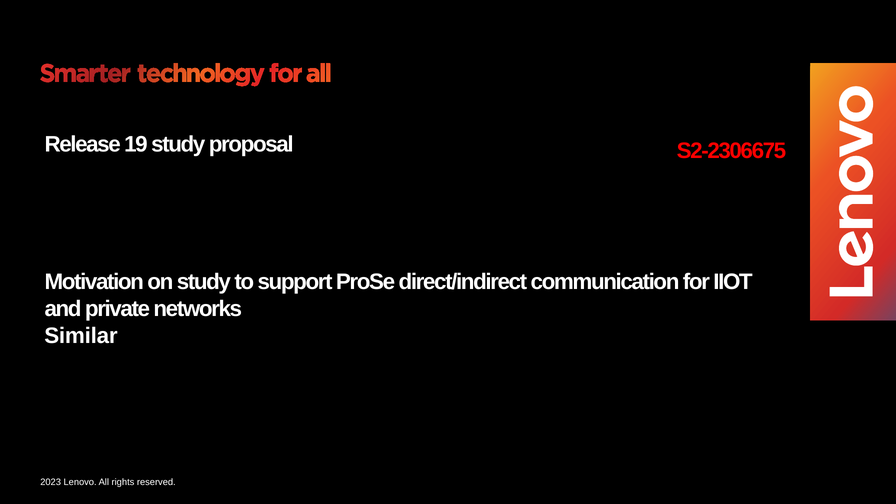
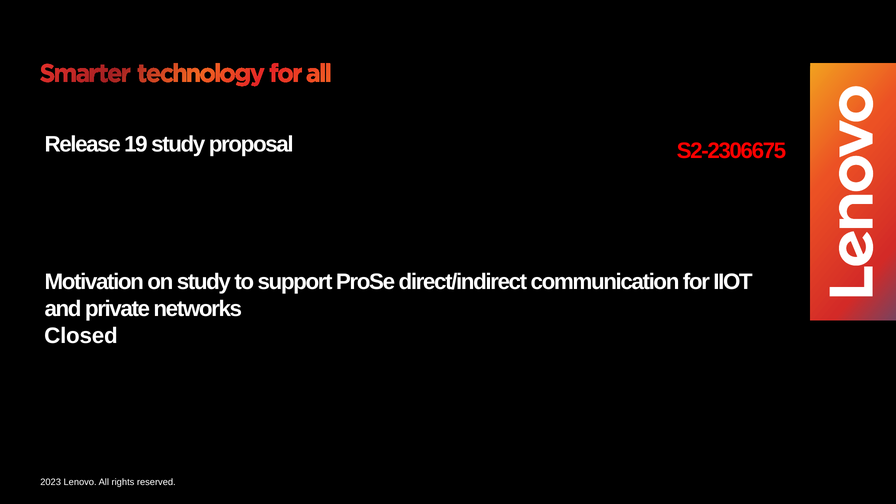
Similar: Similar -> Closed (81, 336)
